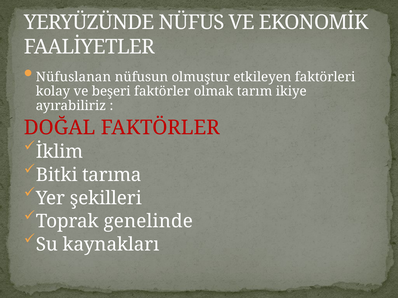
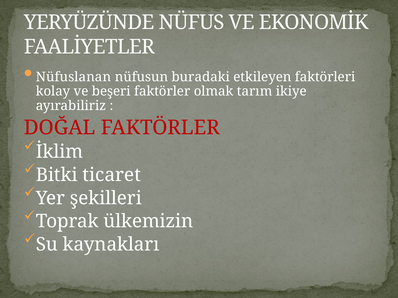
olmuştur: olmuştur -> buradaki (201, 77)
tarıma: tarıma -> ticaret (112, 175)
genelinde: genelinde -> ülkemizin (148, 222)
